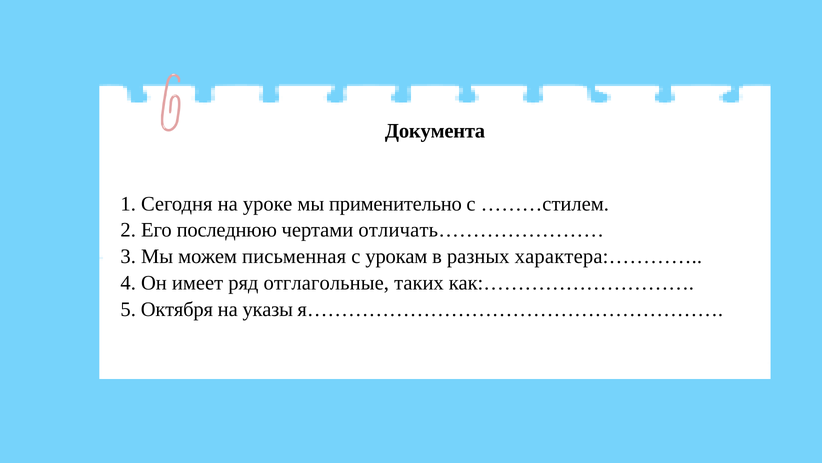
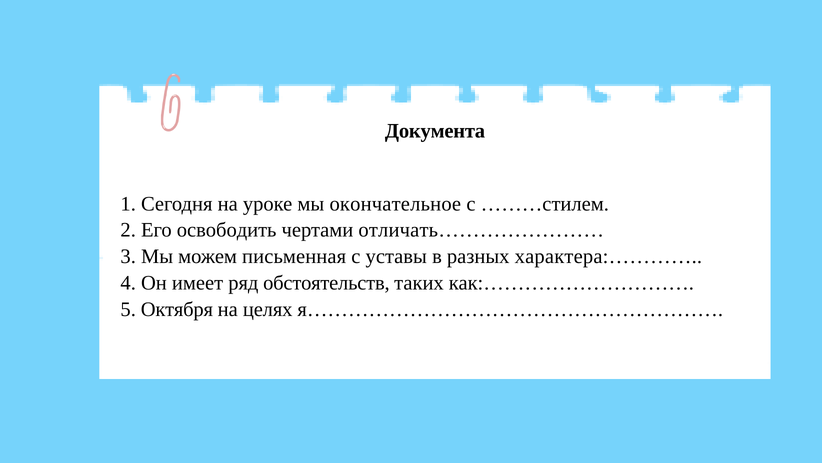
применительно: применительно -> окончательное (395, 203)
последнюю: последнюю -> освободить (227, 230)
урокам: урокам -> уставы (396, 256)
отглагольные: отглагольные -> обстоятельств (326, 283)
указы: указы -> целях (268, 309)
